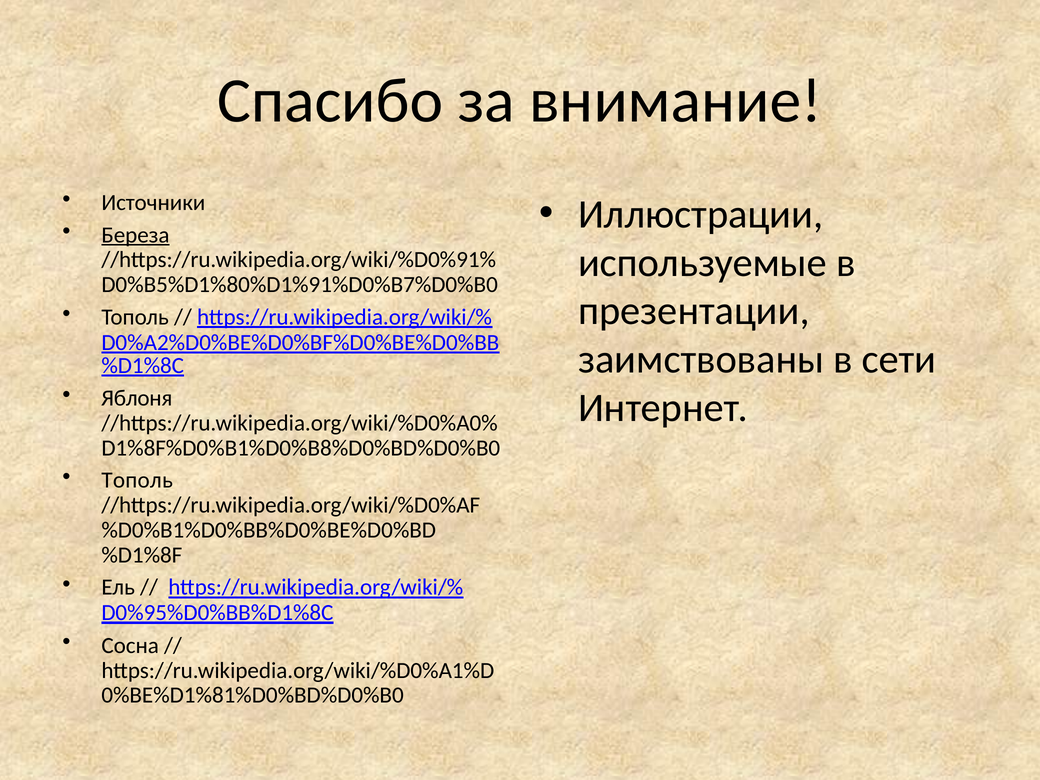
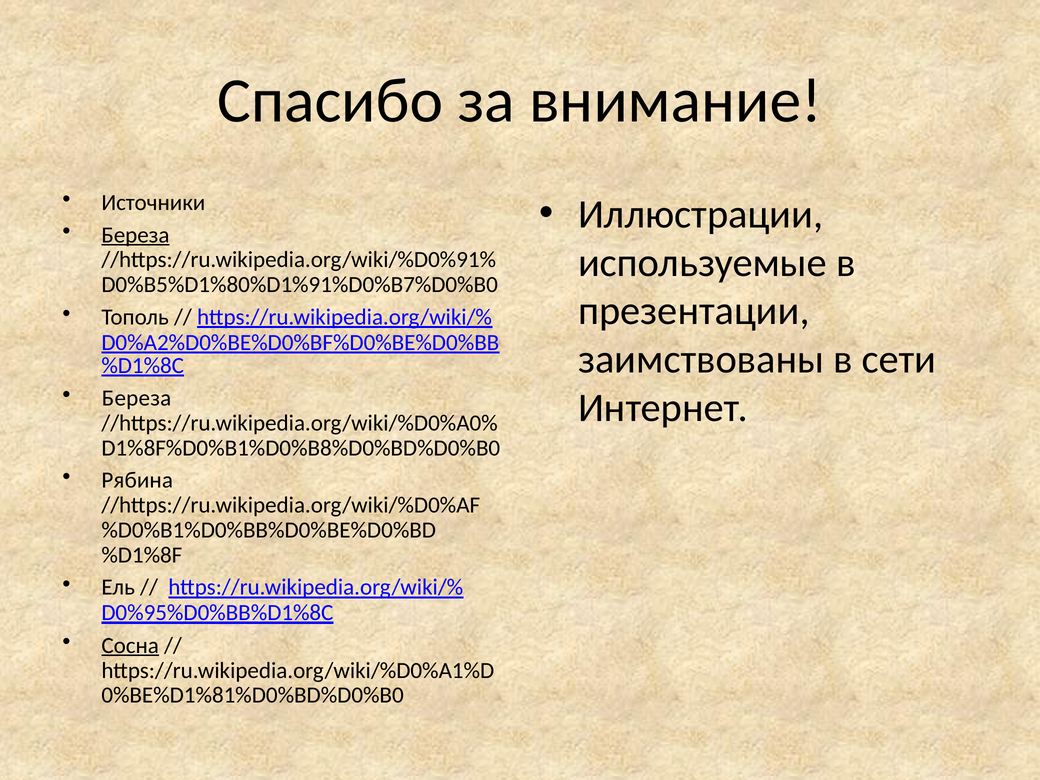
Яблоня: Яблоня -> Береза (137, 398)
Тополь: Тополь -> Рябина (137, 480)
Сосна underline: none -> present (130, 645)
